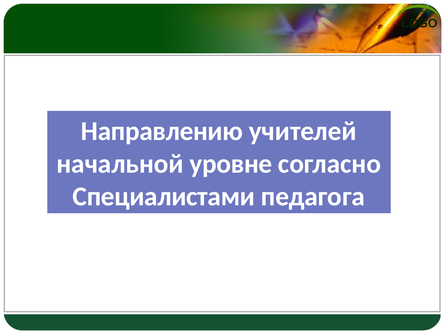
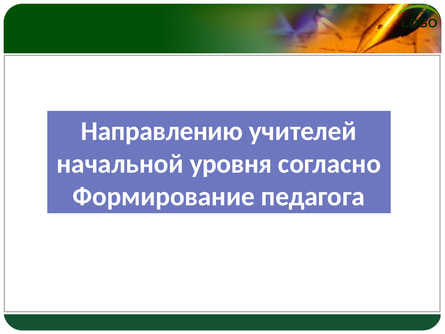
уровне: уровне -> уровня (231, 164)
Специалистами: Специалистами -> Формирование (164, 196)
